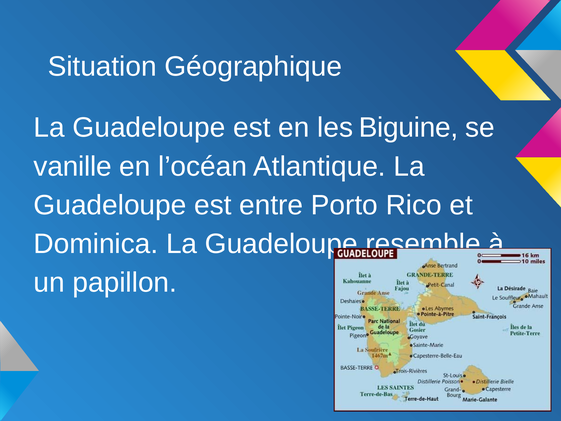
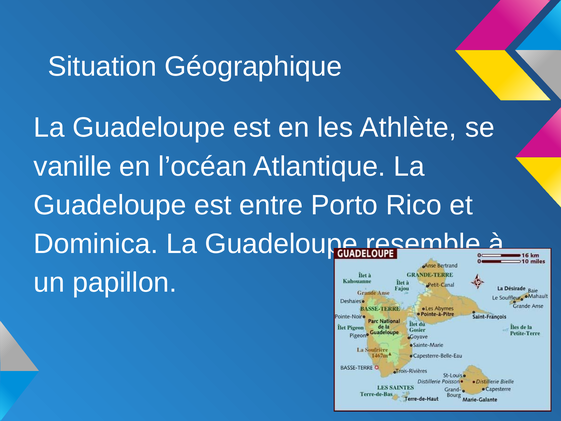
Biguine: Biguine -> Athlète (408, 128)
